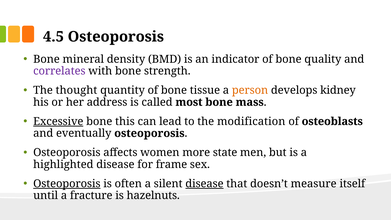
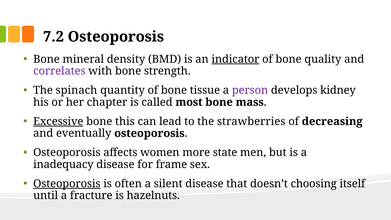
4.5: 4.5 -> 7.2 (53, 37)
indicator underline: none -> present (235, 59)
thought: thought -> spinach (76, 90)
person colour: orange -> purple (250, 90)
address: address -> chapter (107, 102)
modification: modification -> strawberries (251, 121)
osteoblasts: osteoblasts -> decreasing (332, 121)
highlighted: highlighted -> inadequacy (63, 164)
disease underline: present -> none (204, 184)
measure: measure -> choosing (314, 184)
